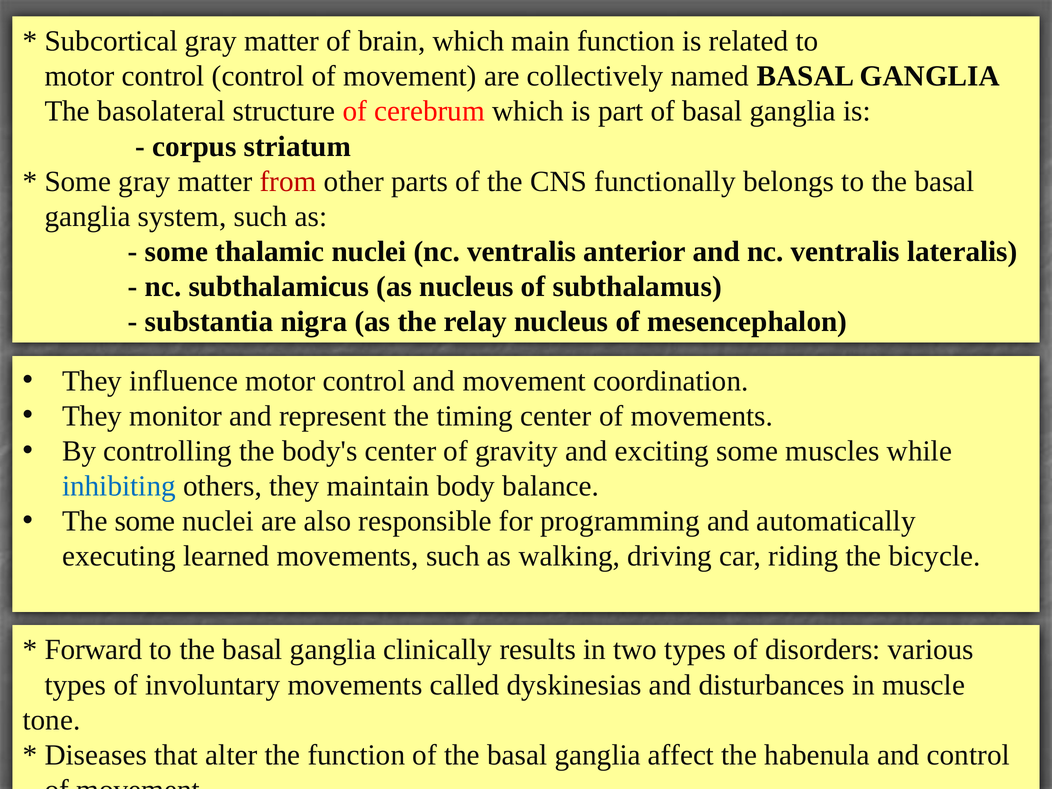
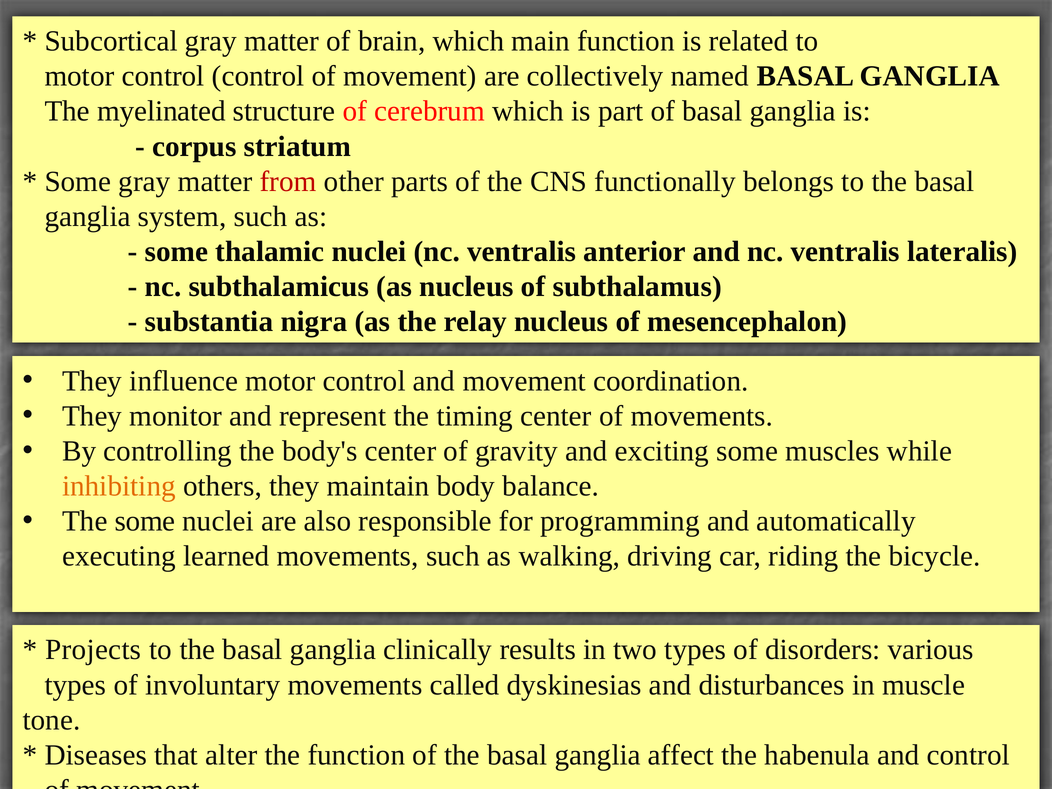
basolateral: basolateral -> myelinated (161, 111)
inhibiting colour: blue -> orange (119, 486)
Forward: Forward -> Projects (93, 650)
